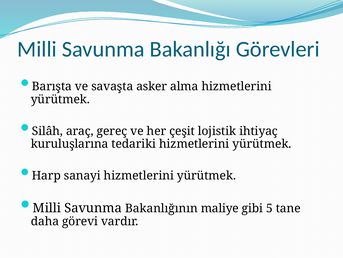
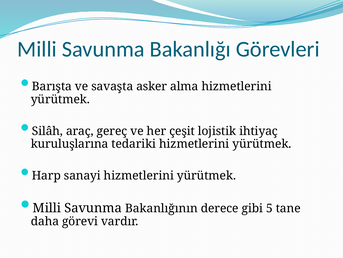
maliye: maliye -> derece (220, 208)
